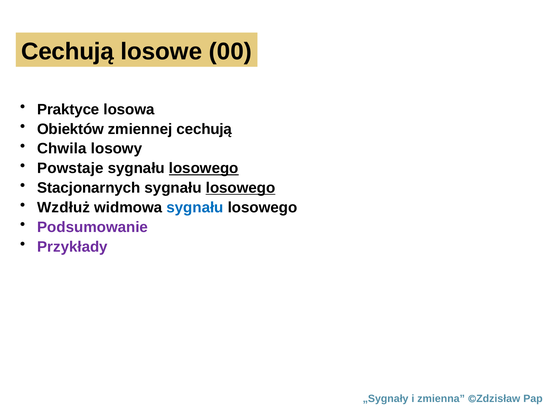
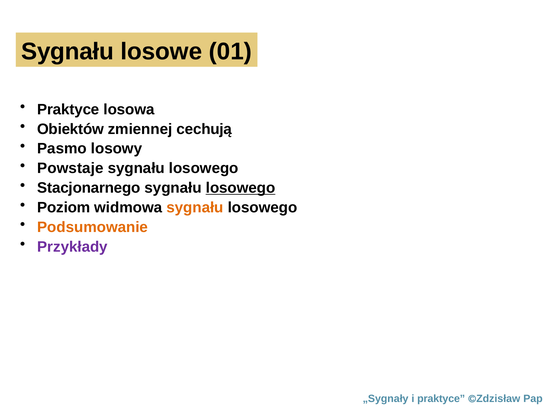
Cechują: Cechują -> Sygnału (67, 51)
00: 00 -> 01 (230, 51)
Chwila: Chwila -> Pasmo (62, 149)
losowego underline: present -> none (204, 168)
Stacjonarnych: Stacjonarnych -> Stacjonarnego (89, 188)
Wzdłuż: Wzdłuż -> Poziom (64, 208)
sygnału colour: blue -> orange (195, 208)
Podsumowanie colour: purple -> orange (93, 227)
i zmienna: zmienna -> praktyce (441, 399)
